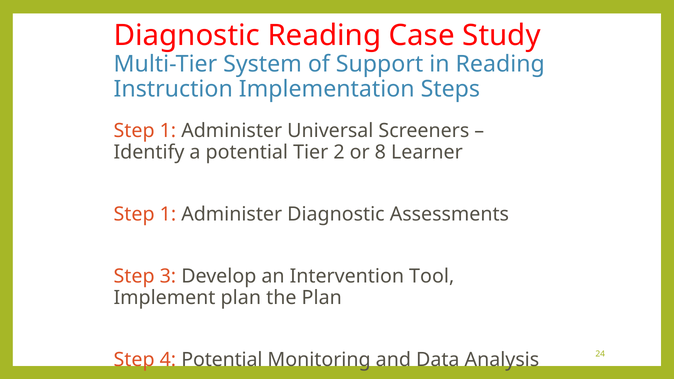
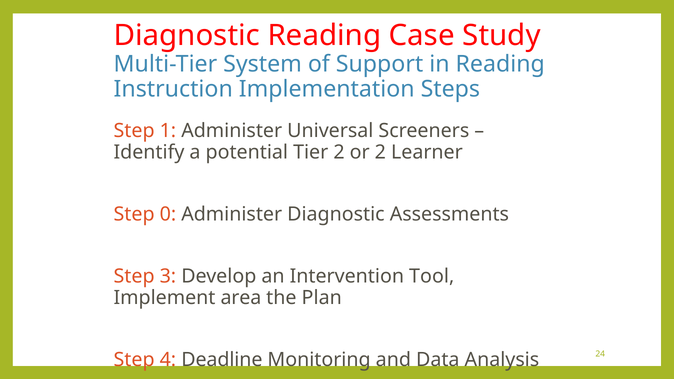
or 8: 8 -> 2 (380, 152)
1: 1 -> 0 (168, 214)
Implement plan: plan -> area (241, 298)
4 Potential: Potential -> Deadline (222, 360)
